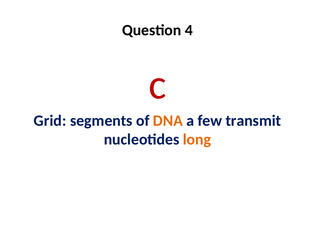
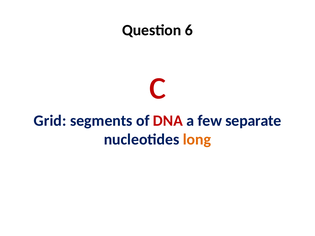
4: 4 -> 6 (189, 30)
DNA colour: orange -> red (168, 121)
transmit: transmit -> separate (253, 121)
